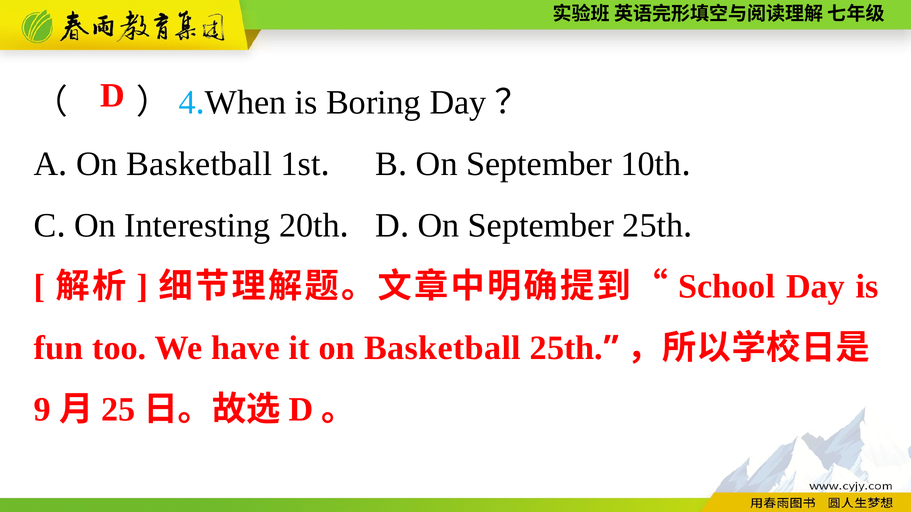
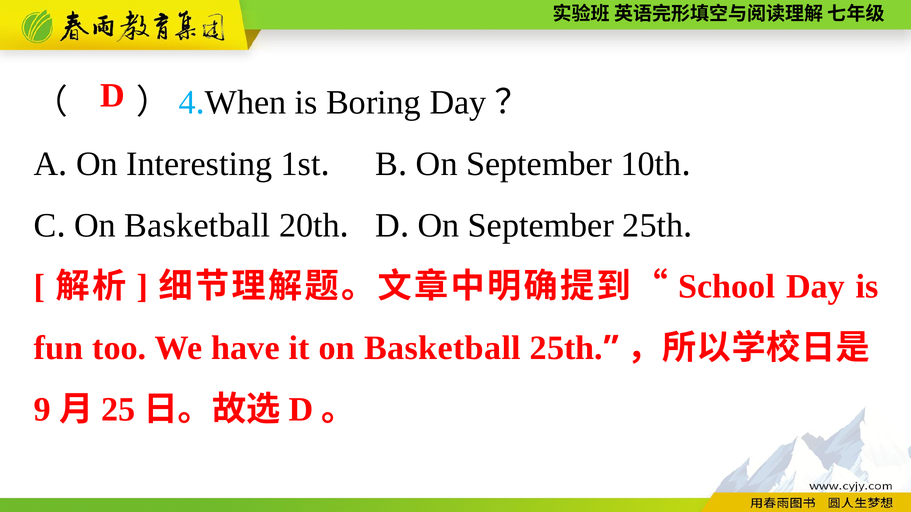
Basketball: Basketball -> Interesting (199, 164)
Interesting: Interesting -> Basketball (197, 226)
